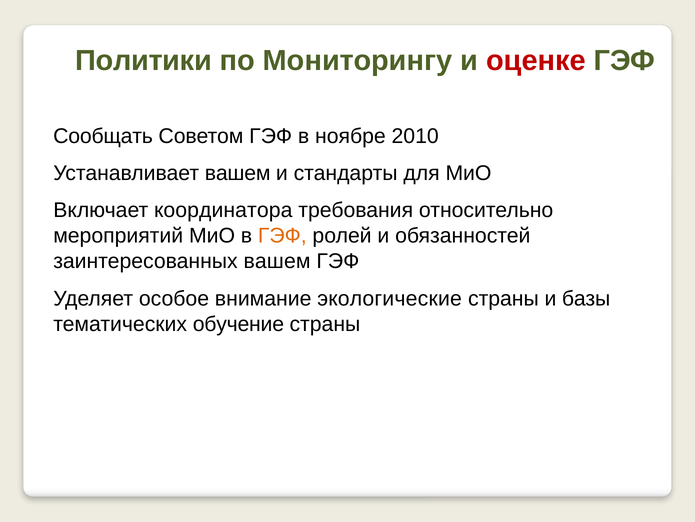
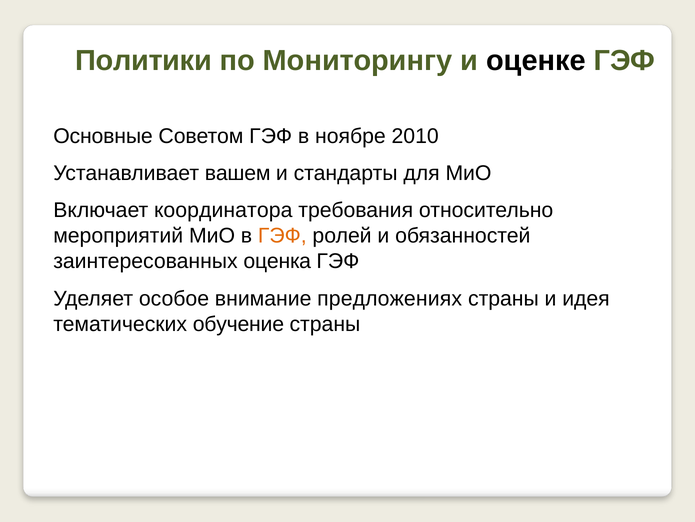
оценке colour: red -> black (536, 61)
Сообщать: Сообщать -> Основные (103, 136)
заинтересованных вашем: вашем -> оценка (277, 261)
экологические: экологические -> предложениях (390, 298)
базы: базы -> идея (586, 298)
